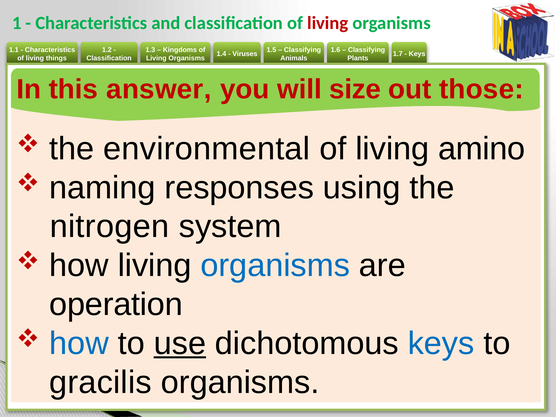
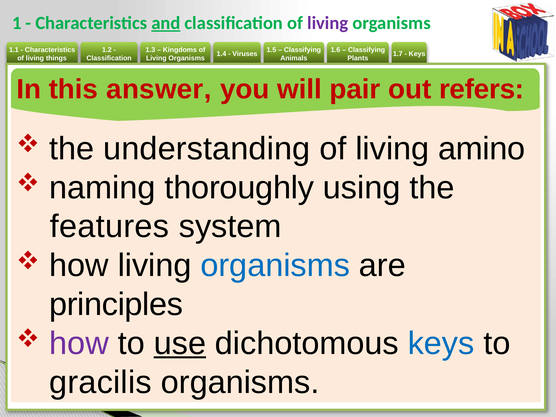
and underline: none -> present (166, 23)
living colour: red -> purple (328, 23)
size: size -> pair (355, 89)
those: those -> refers (482, 89)
environmental: environmental -> understanding (207, 149)
responses: responses -> thoroughly (239, 188)
nitrogen: nitrogen -> features (109, 227)
operation: operation -> principles (116, 304)
how colour: blue -> purple (79, 343)
